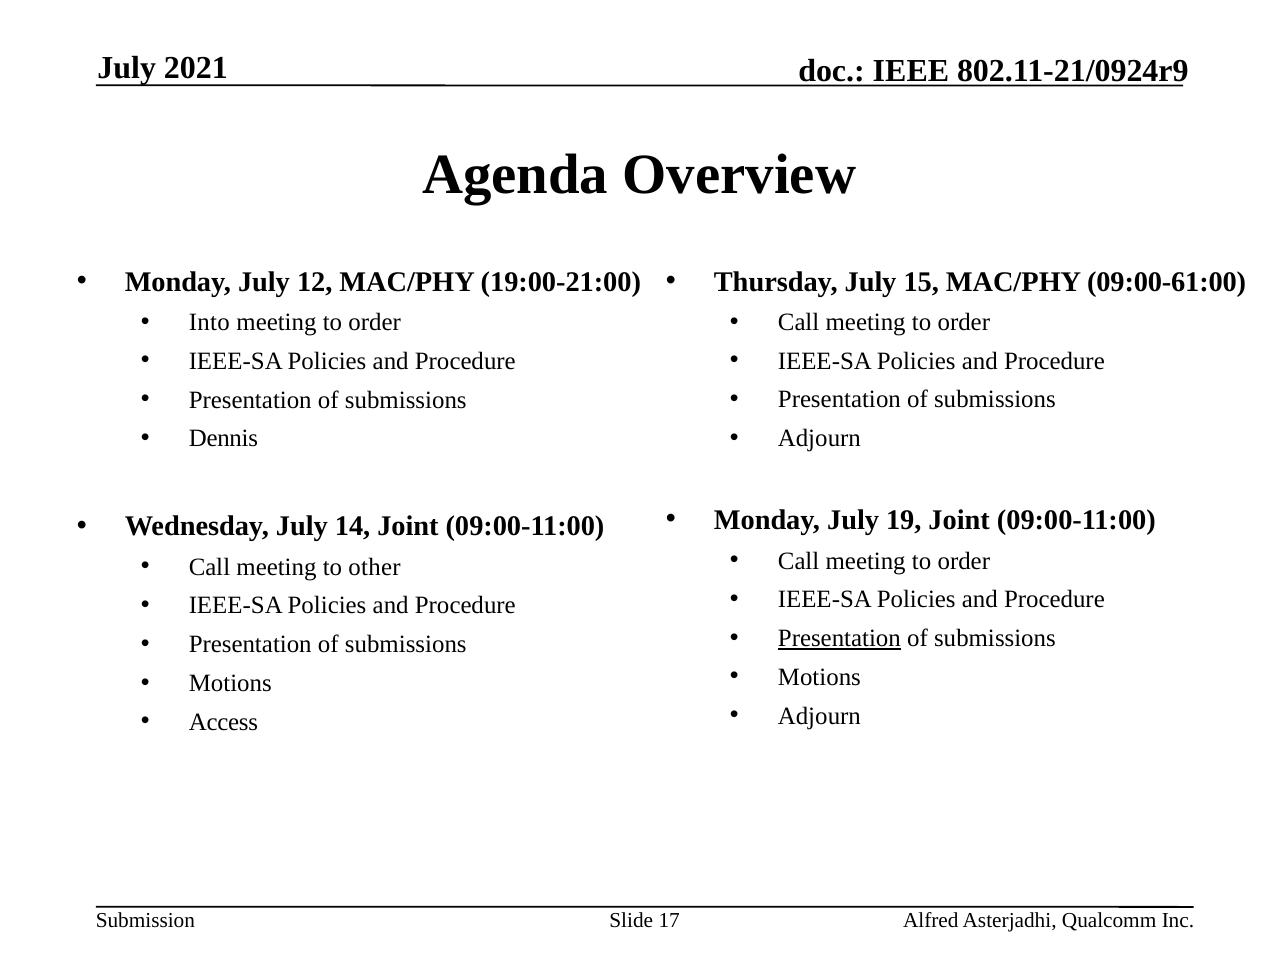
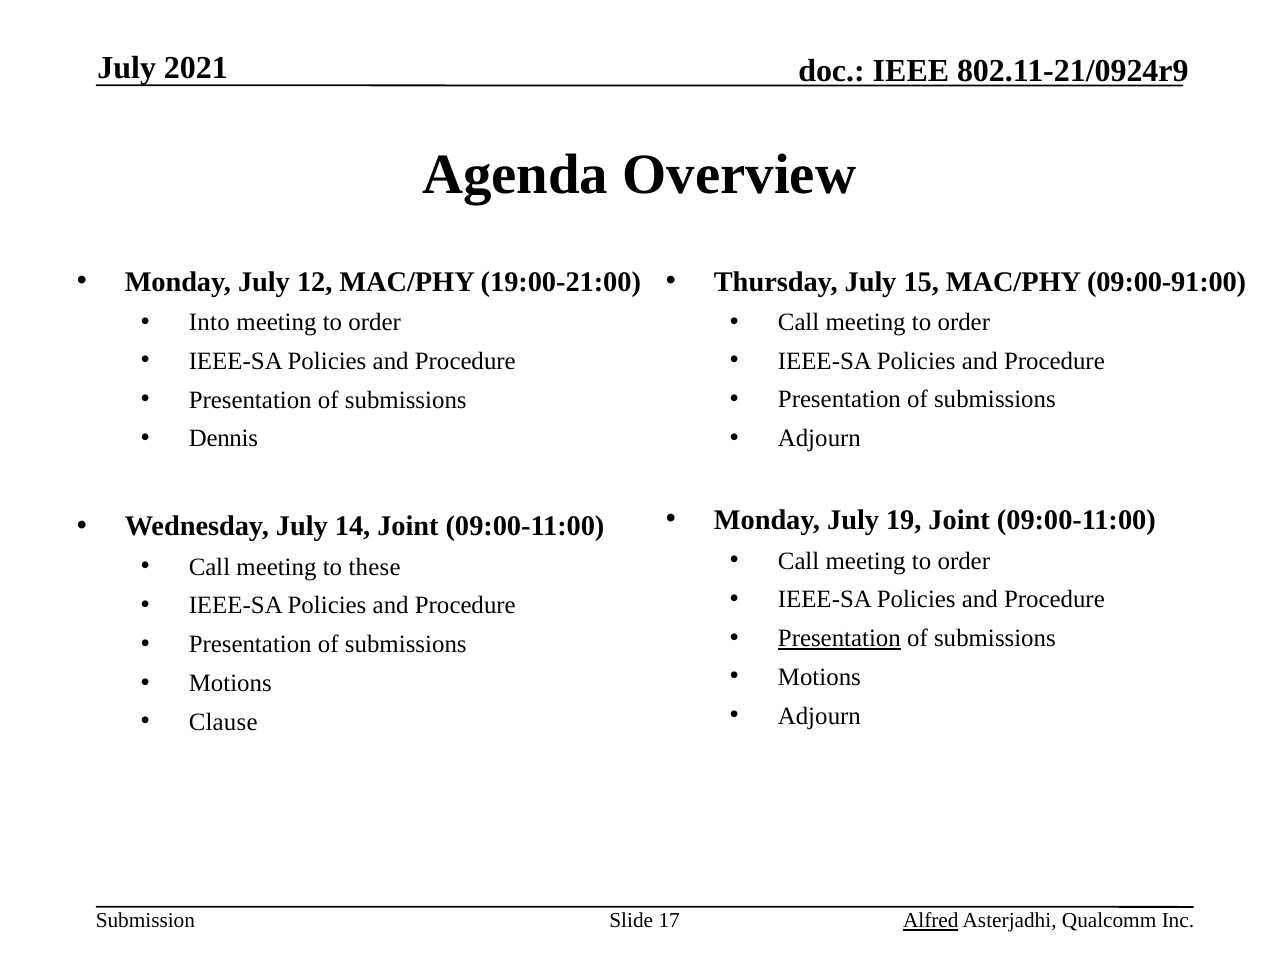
09:00-61:00: 09:00-61:00 -> 09:00-91:00 (1167, 281)
other: other -> these (375, 566)
Access: Access -> Clause (223, 721)
Alfred underline: none -> present (931, 920)
